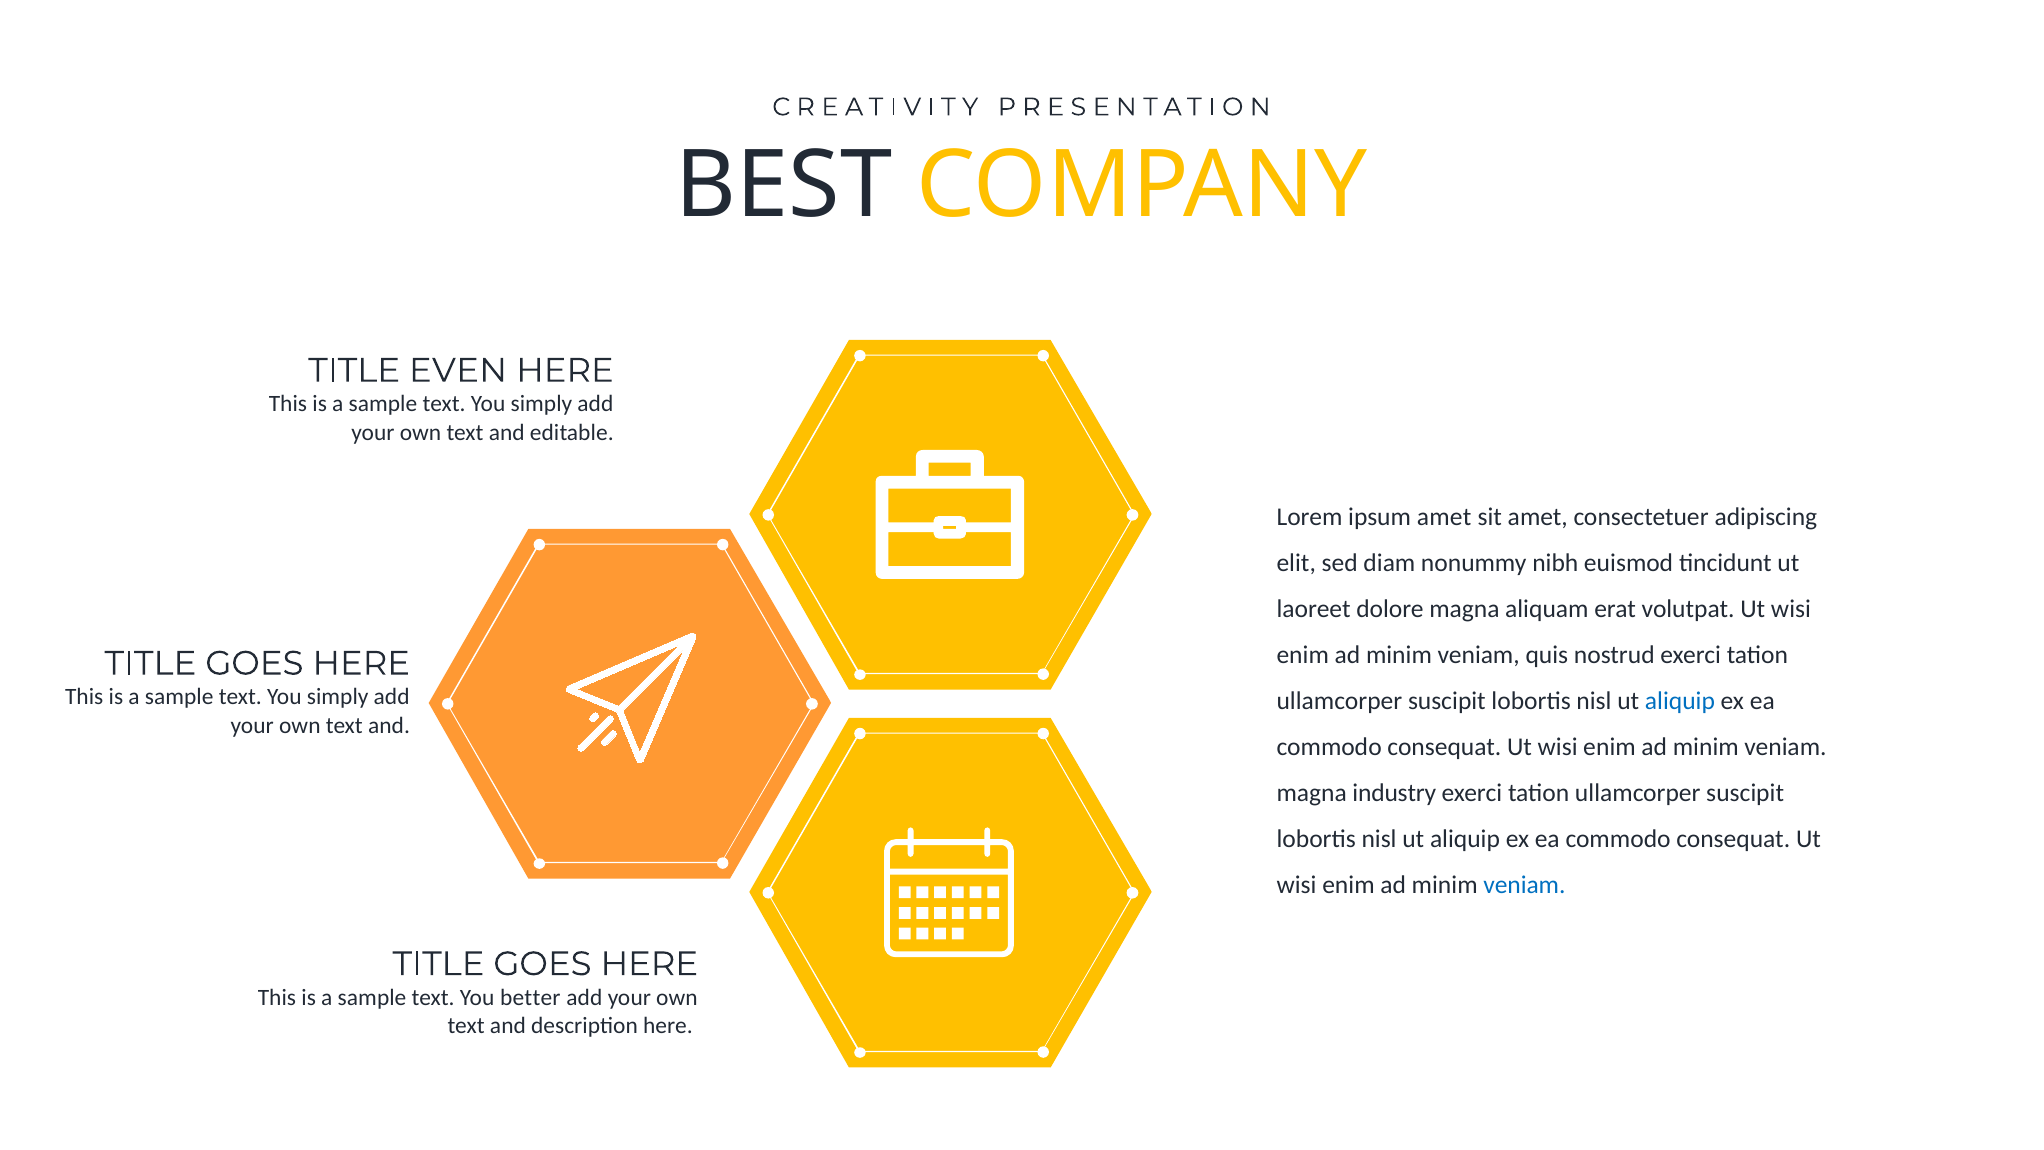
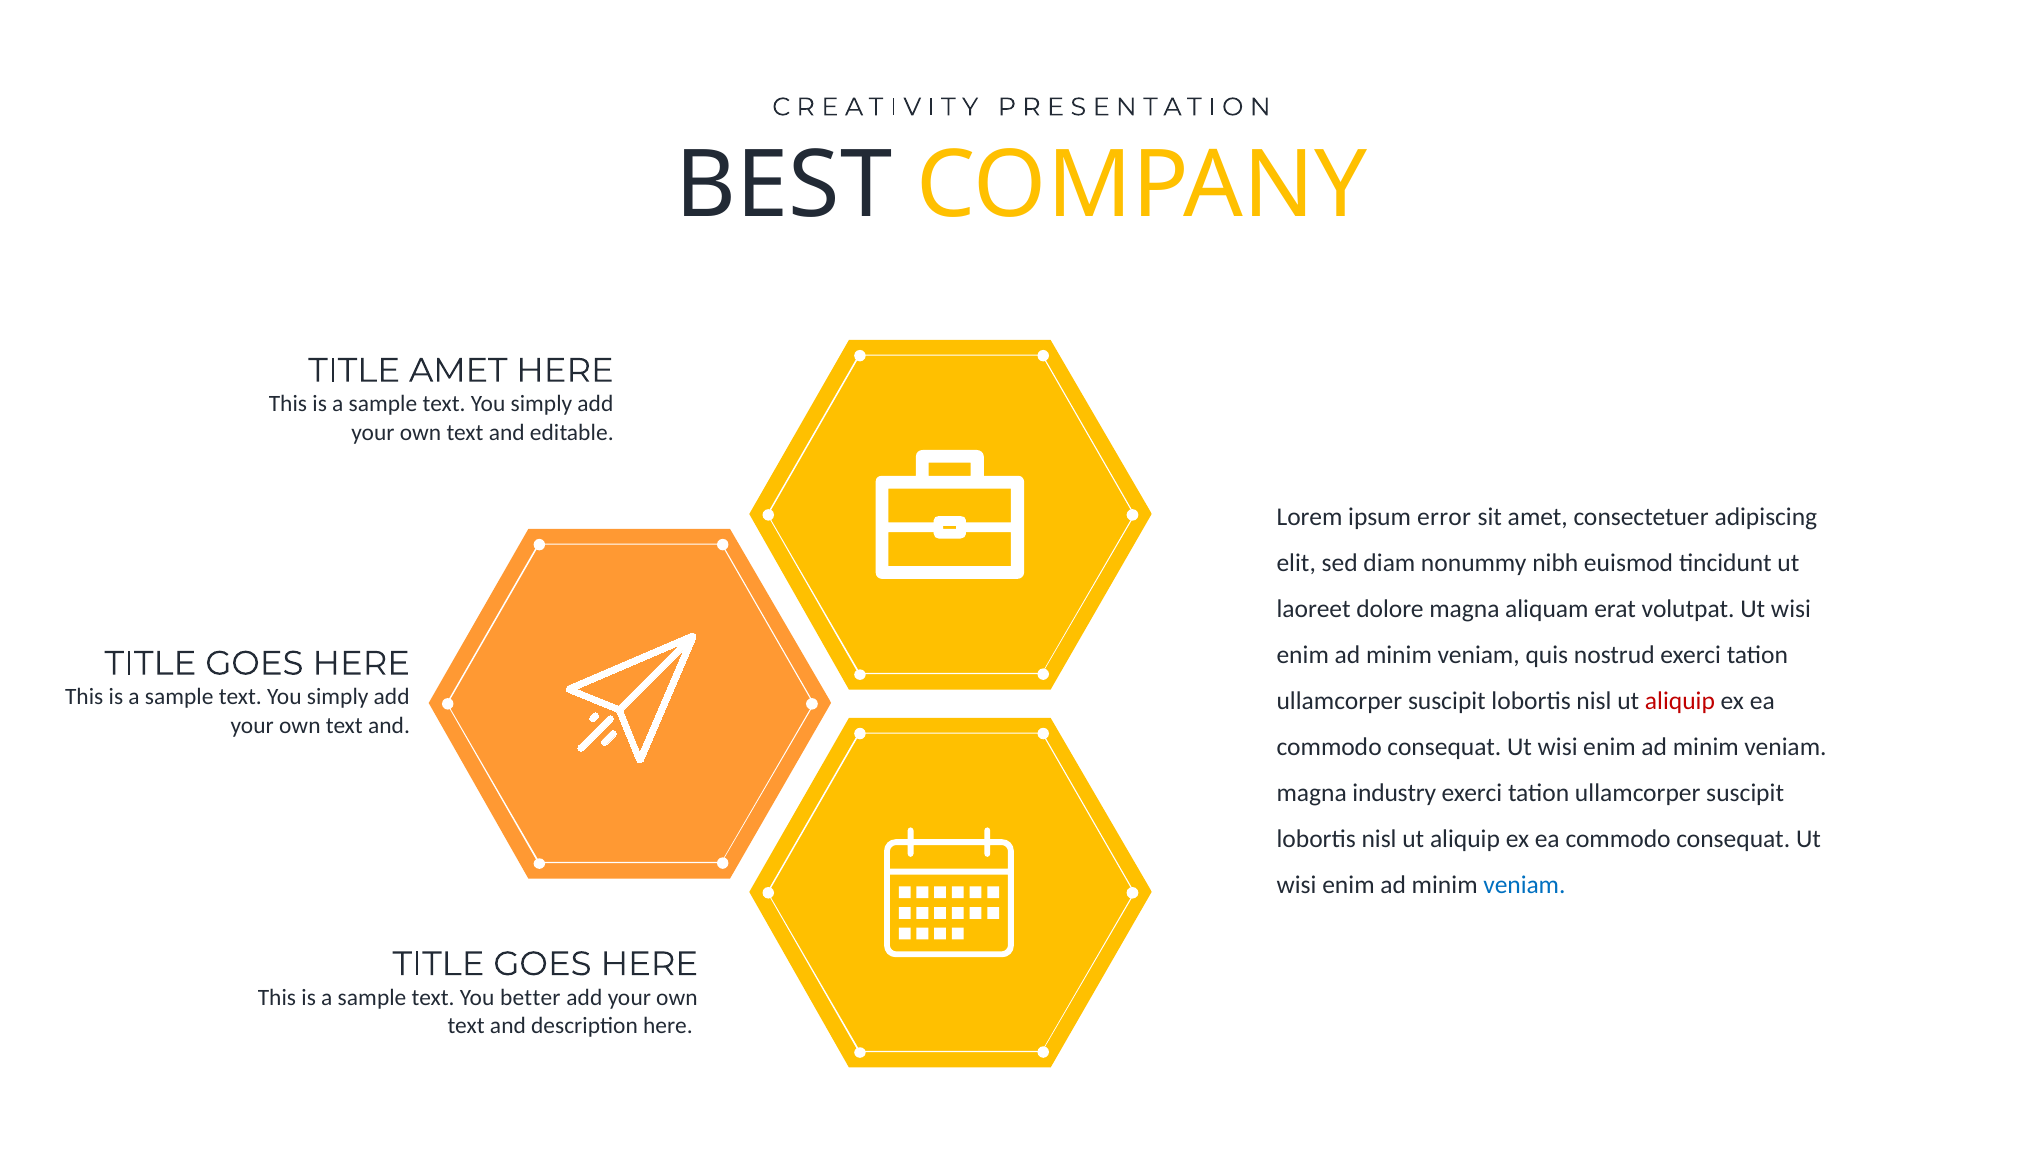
TITLE EVEN: EVEN -> AMET (458, 370)
ipsum amet: amet -> error (1444, 517)
aliquip colour: blue -> red (1680, 701)
